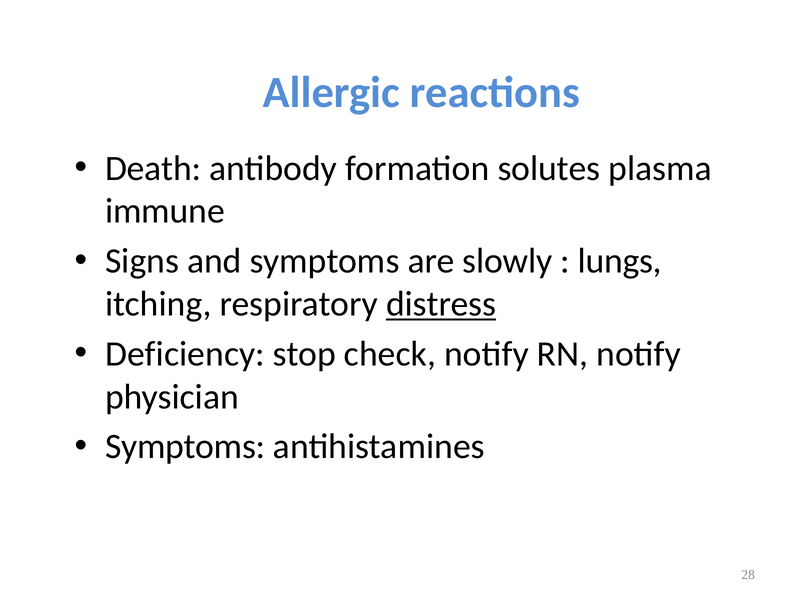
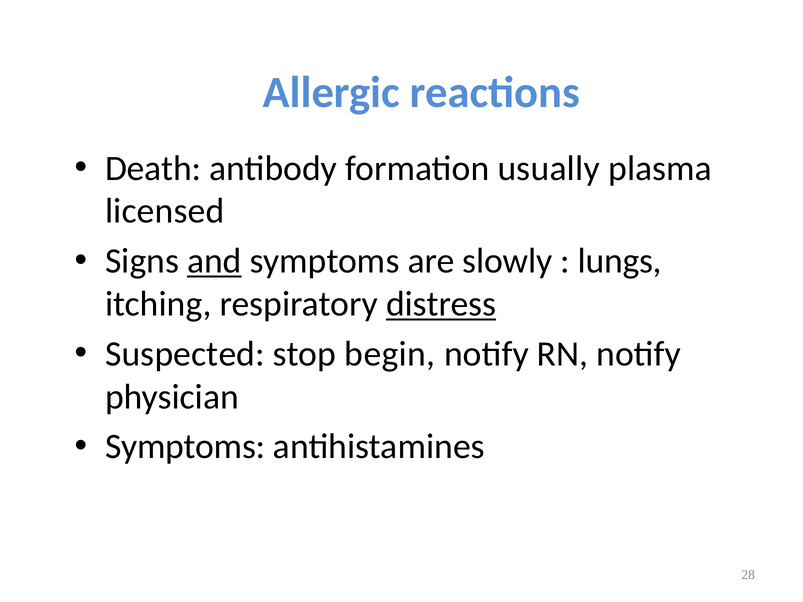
solutes: solutes -> usually (549, 168)
immune: immune -> licensed (165, 211)
and underline: none -> present (214, 261)
Deficiency: Deficiency -> Suspected (185, 354)
check: check -> begin (390, 354)
